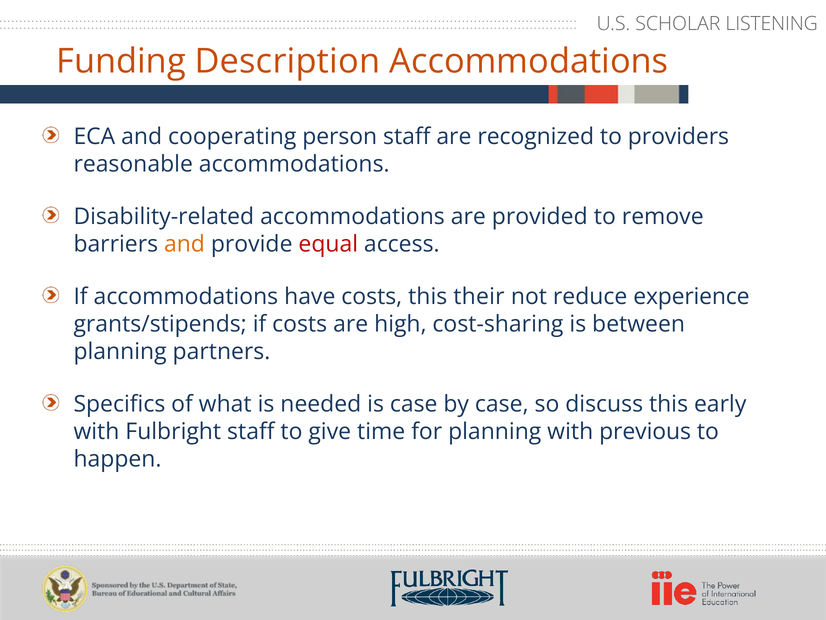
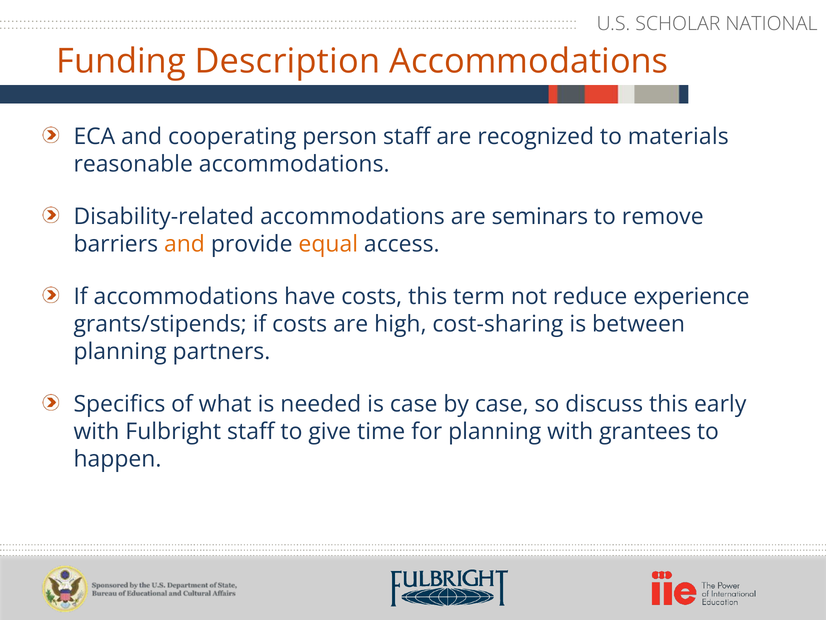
LISTENING: LISTENING -> NATIONAL (771, 24)
providers: providers -> materials (678, 136)
provided: provided -> seminars (540, 216)
equal colour: red -> orange (328, 244)
their: their -> term (479, 296)
previous: previous -> grantees (645, 431)
